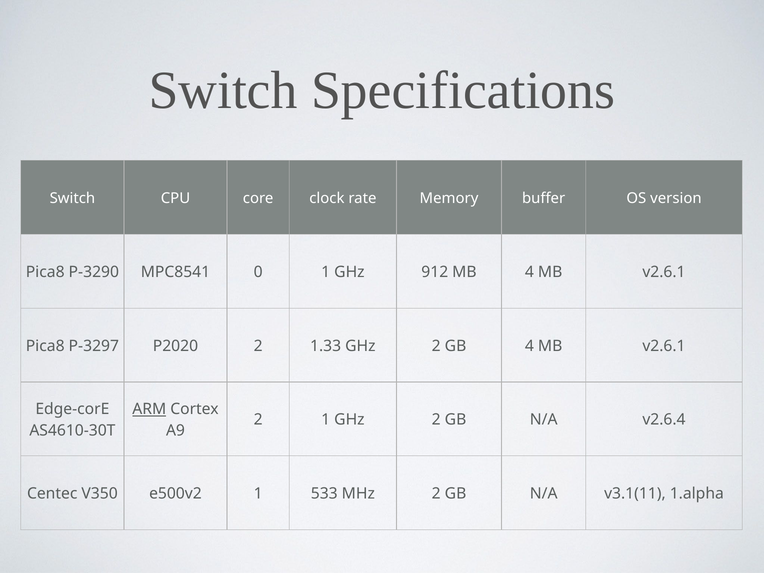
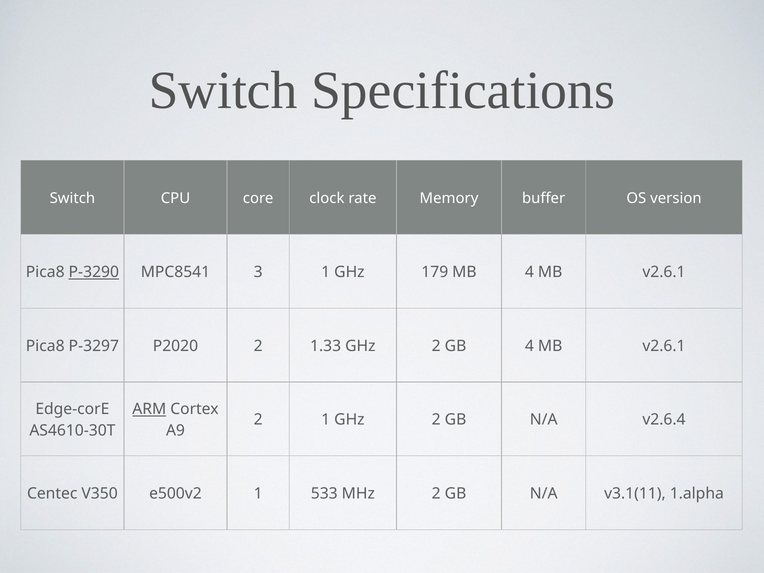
P-3290 underline: none -> present (94, 272)
0: 0 -> 3 (258, 272)
912: 912 -> 179 (435, 272)
